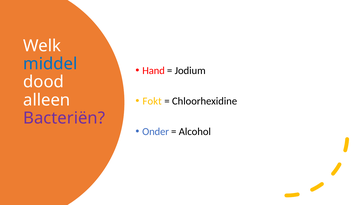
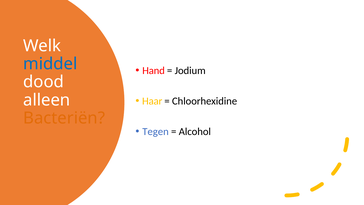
Fokt: Fokt -> Haar (152, 101)
Bacteriën colour: purple -> orange (64, 118)
Onder: Onder -> Tegen (156, 131)
